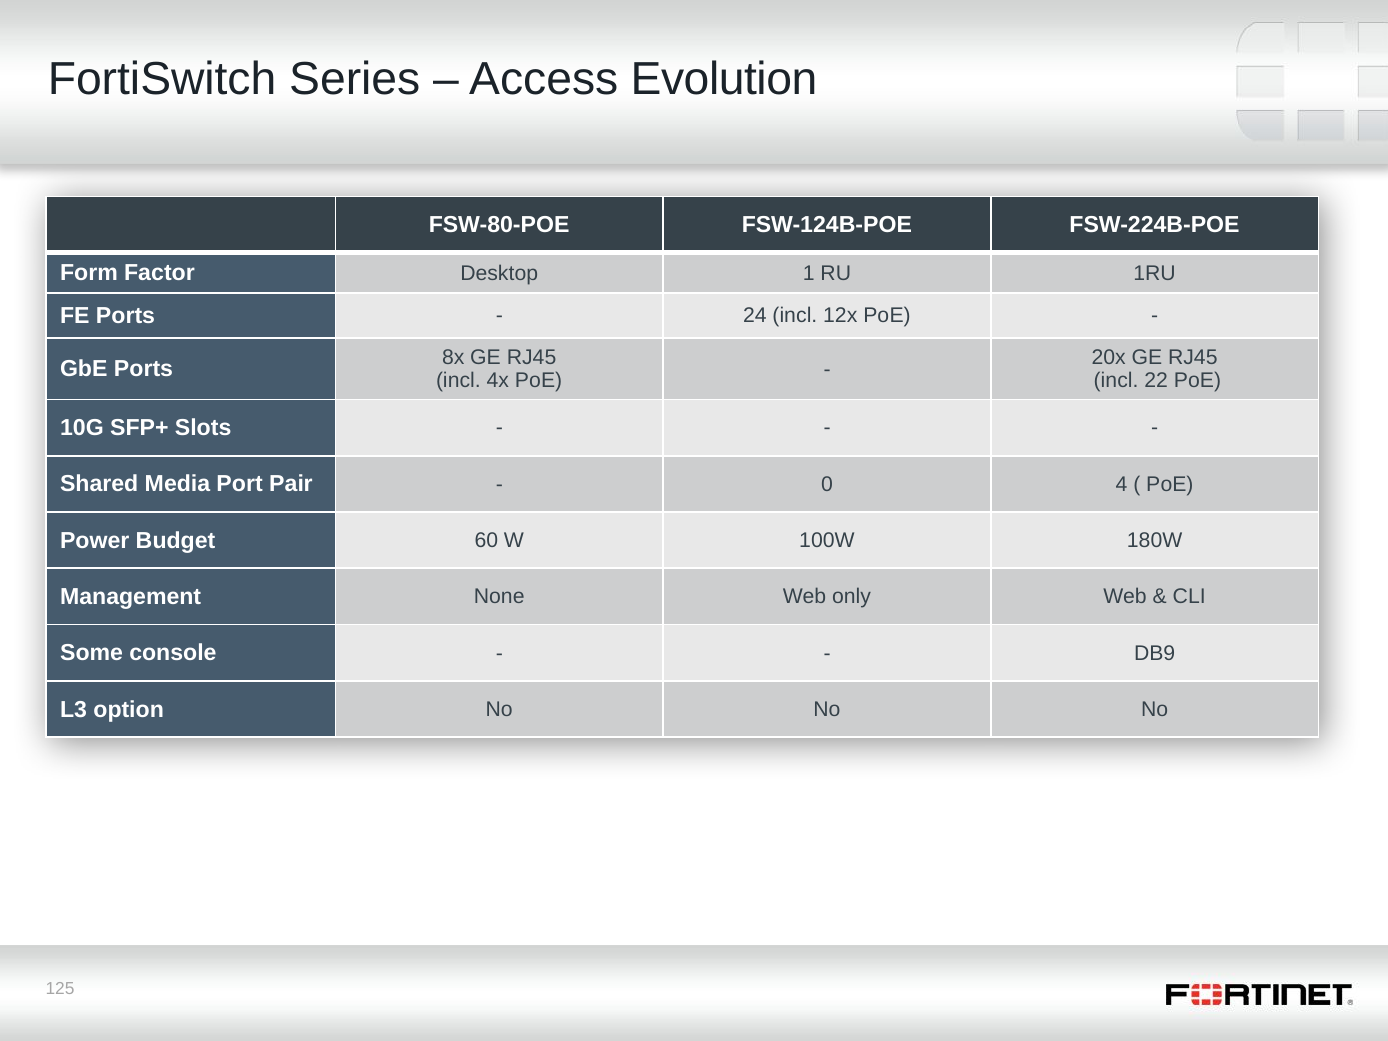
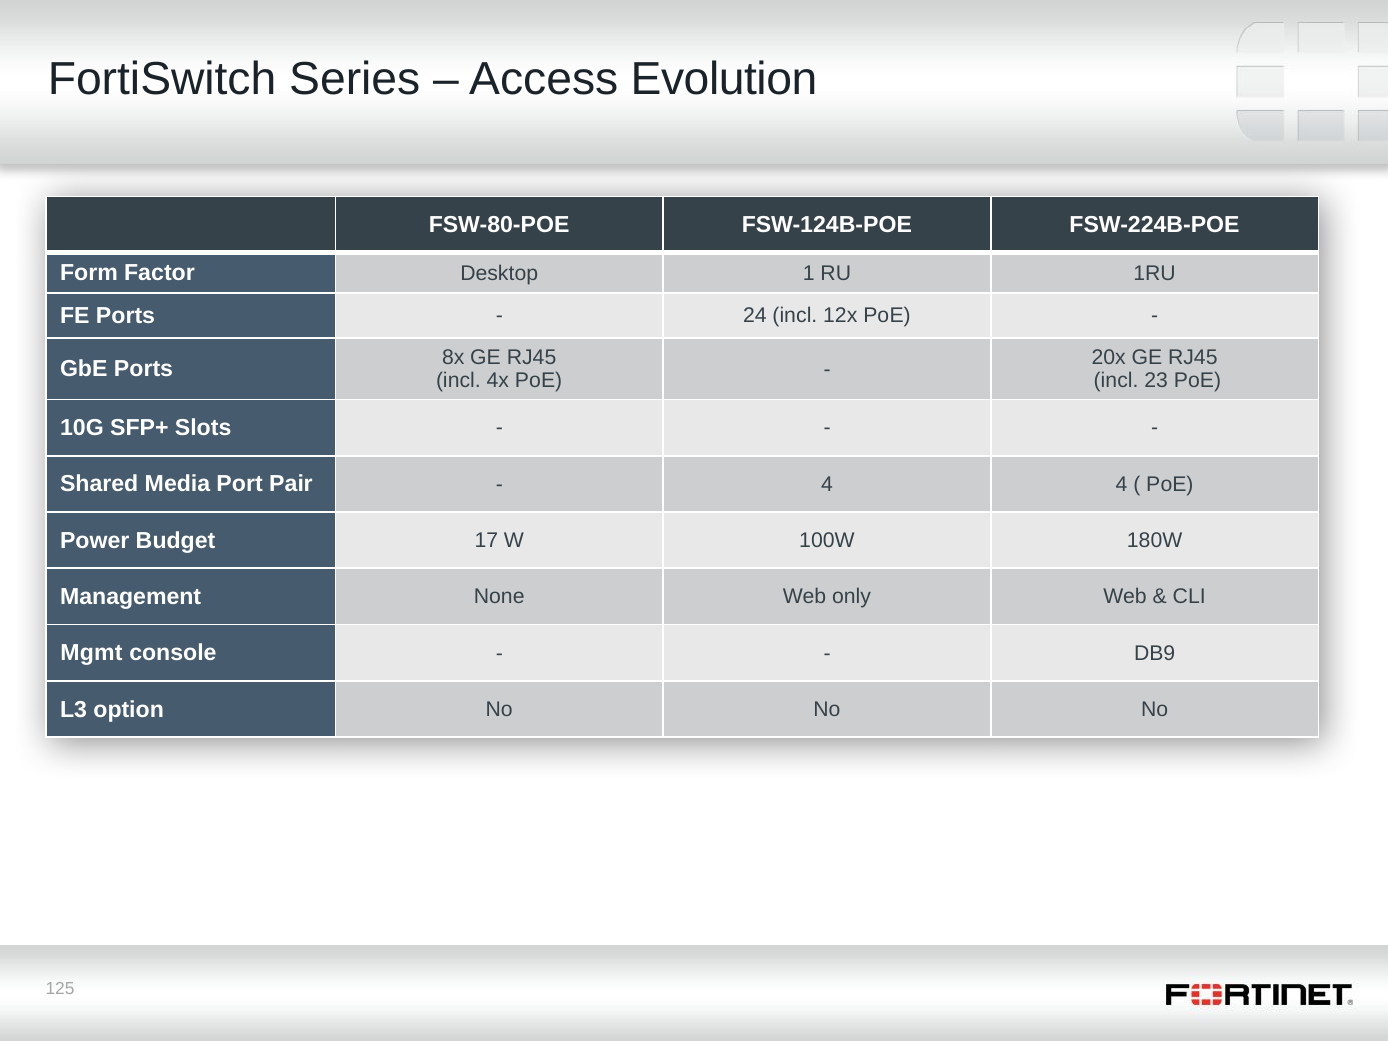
22: 22 -> 23 (1156, 381)
0: 0 -> 4 (827, 484)
60: 60 -> 17 (486, 540)
Some: Some -> Mgmt (91, 653)
